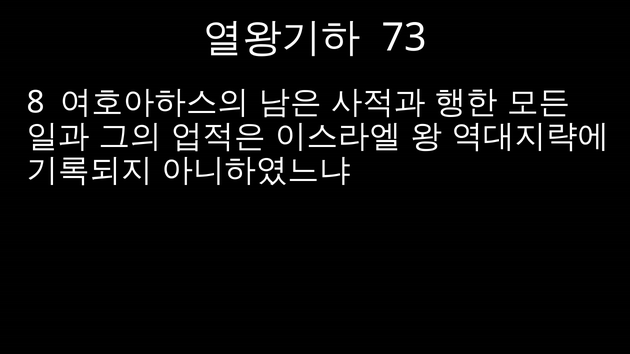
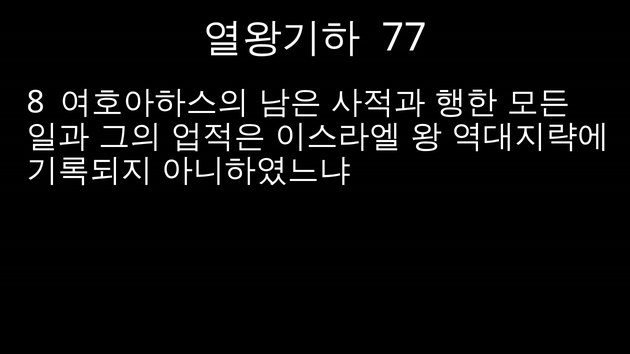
73: 73 -> 77 (404, 38)
